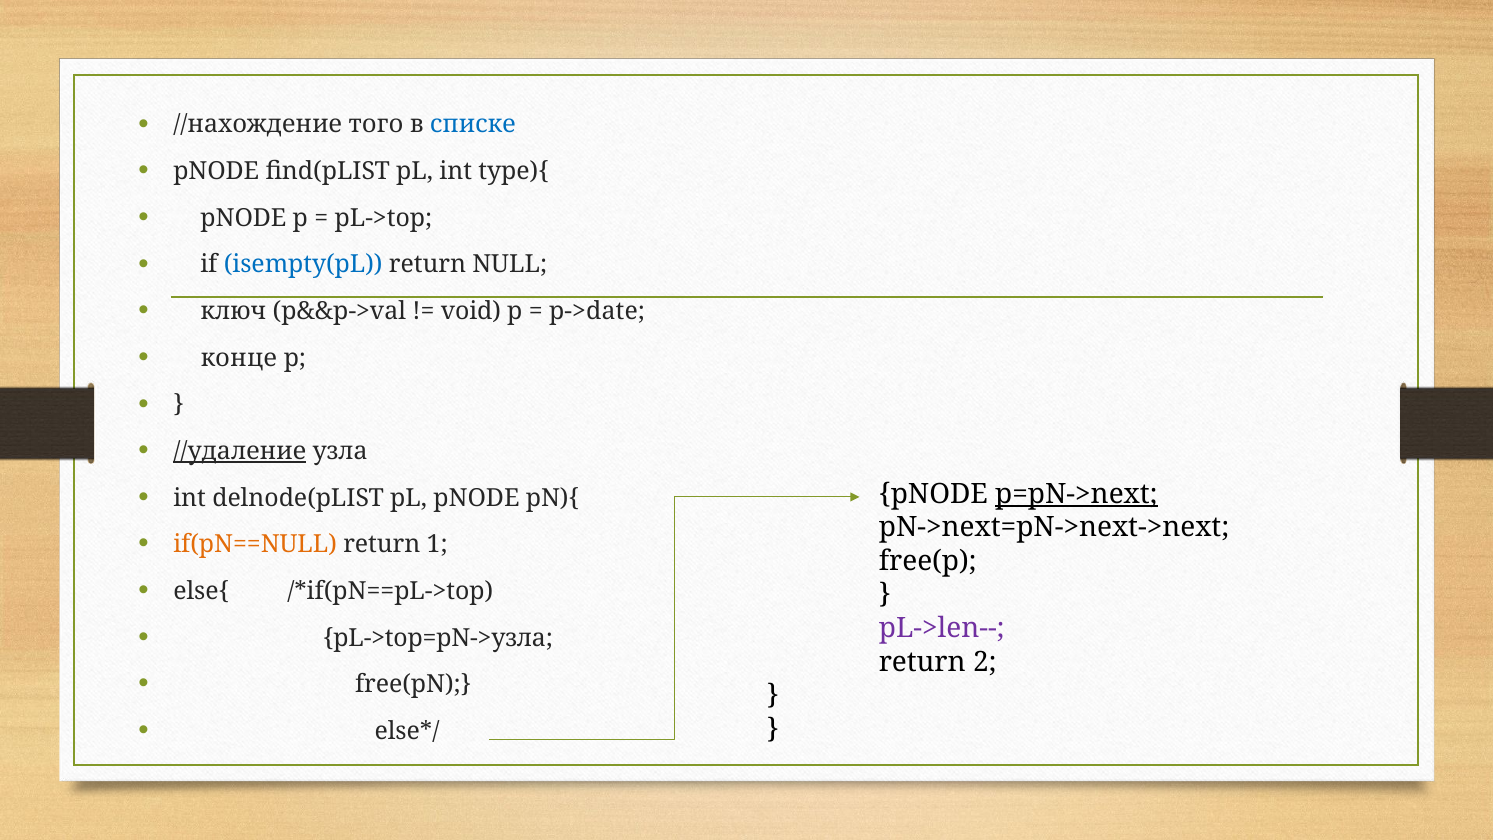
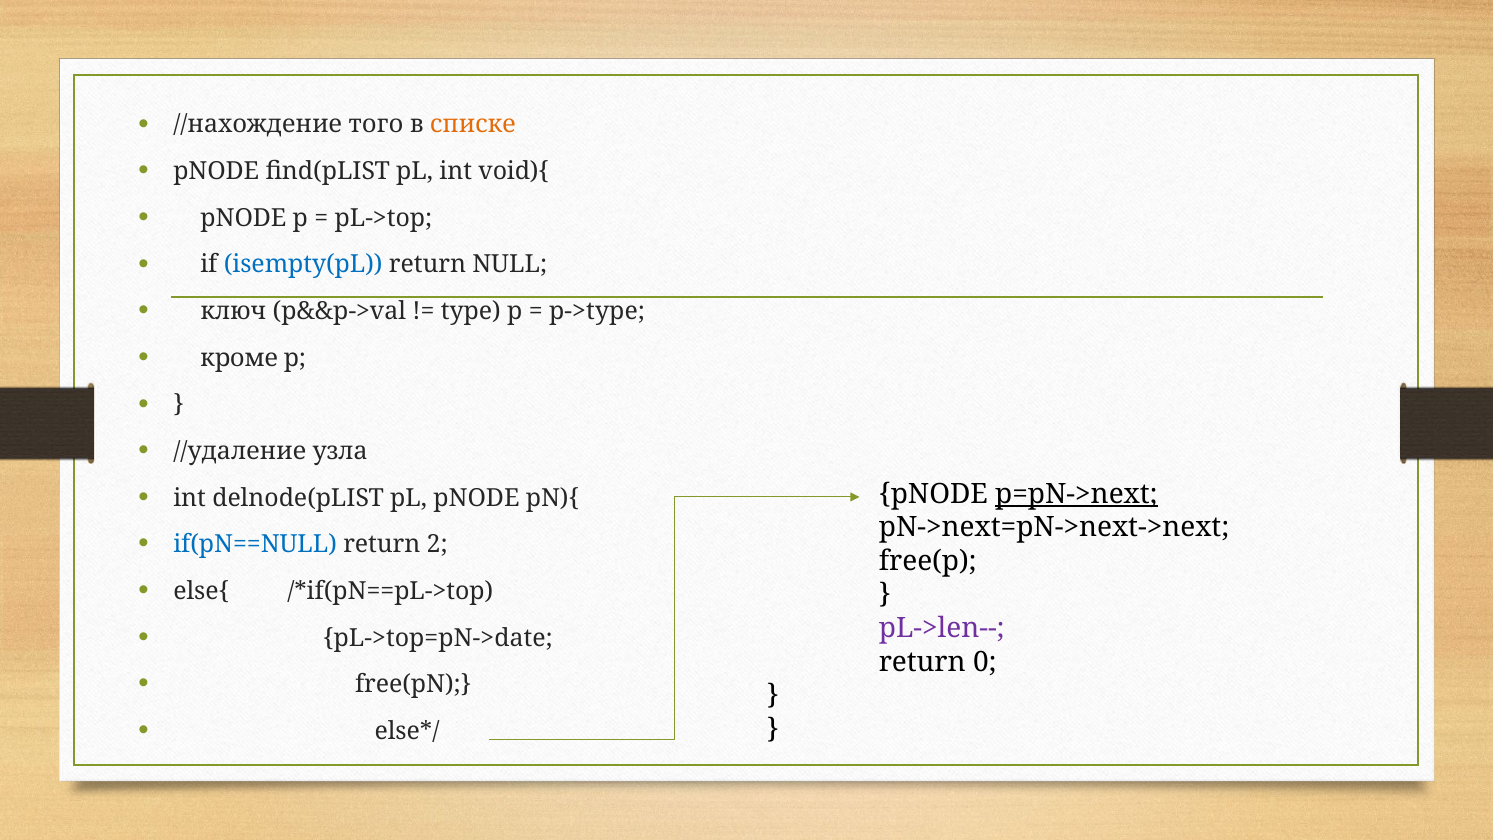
списке colour: blue -> orange (473, 125)
type){: type){ -> void){ (514, 171)
void: void -> type (471, 311)
p->date: p->date -> p->type (597, 311)
конце: конце -> кроме (239, 358)
//удаление underline: present -> none (240, 451)
if(pN==NULL colour: orange -> blue (255, 545)
1: 1 -> 2 (437, 545)
pL->top=pN->узла: pL->top=pN->узла -> pL->top=pN->date (438, 638)
2: 2 -> 0 (985, 662)
